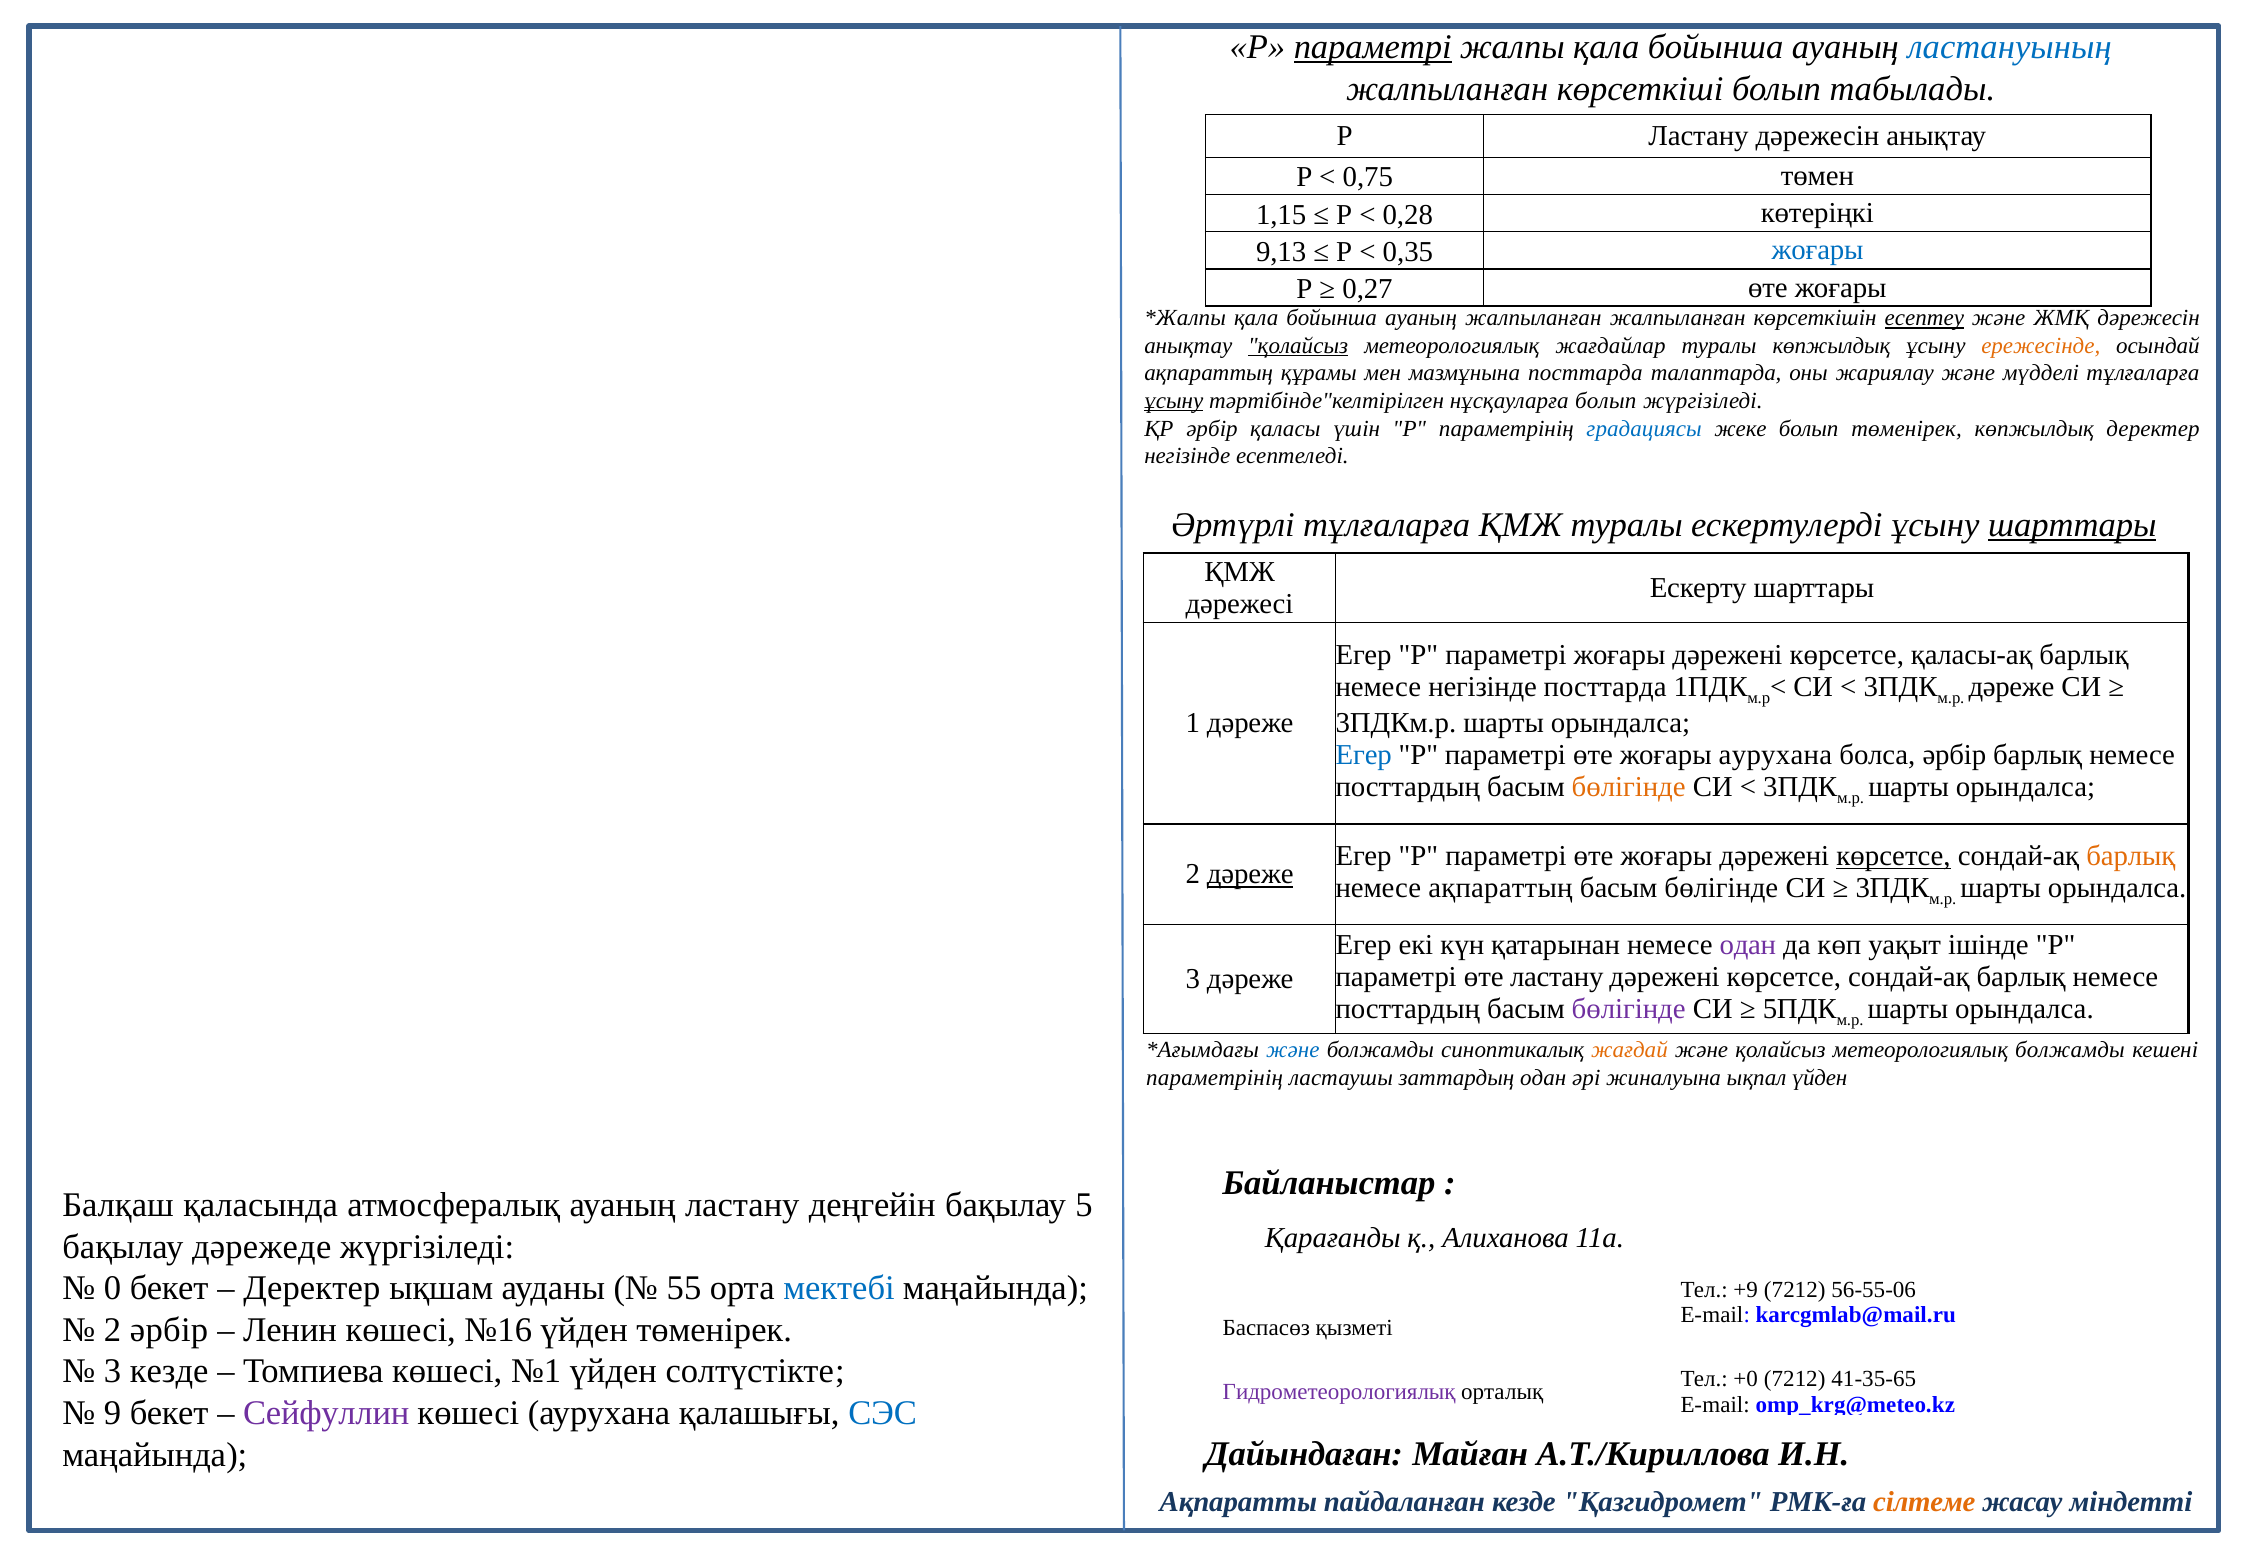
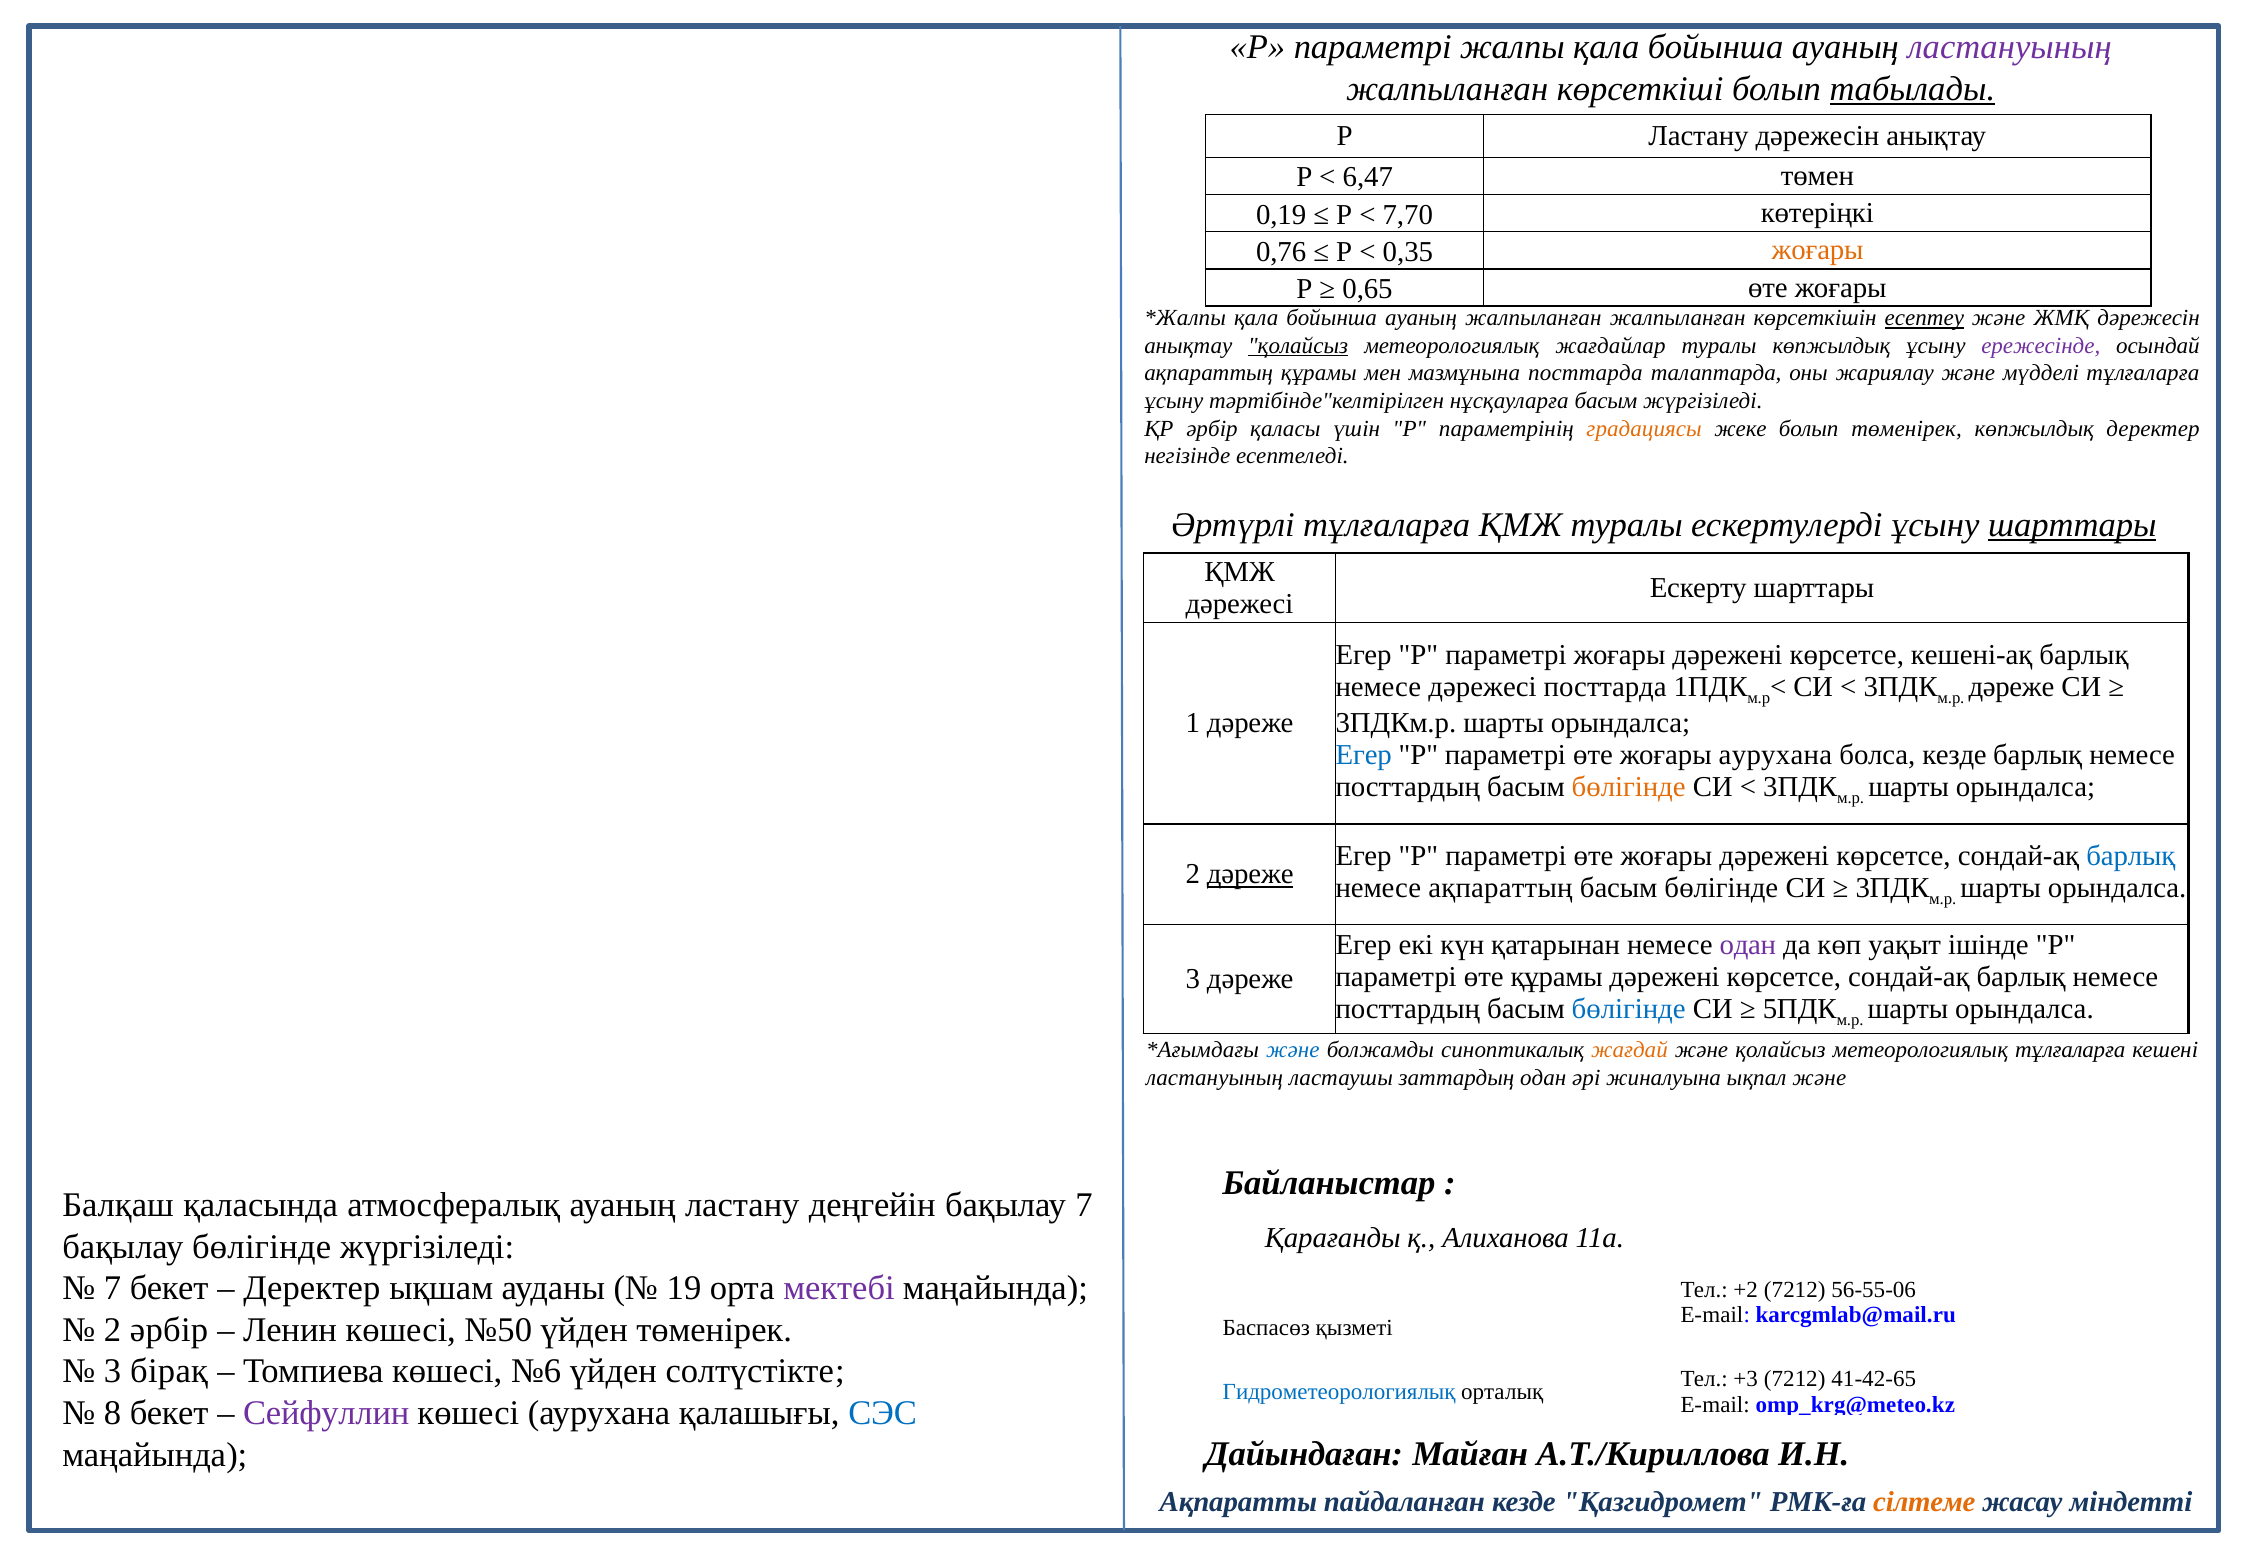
параметрі underline: present -> none (1373, 47)
ластануының colour: blue -> purple (2010, 47)
табылады underline: none -> present (1912, 89)
0,75: 0,75 -> 6,47 (1368, 177)
1,15: 1,15 -> 0,19 (1281, 214)
0,28: 0,28 -> 7,70 (1408, 214)
9,13: 9,13 -> 0,76 (1281, 251)
жоғары colour: blue -> orange (1818, 250)
0,27: 0,27 -> 0,65 (1368, 289)
ережесінде colour: orange -> purple (2041, 345)
ұсыну underline: present -> none (1174, 401)
нұсқауларға болып: болып -> басым (1606, 401)
градациясы colour: blue -> orange (1644, 428)
қаласы-ақ: қаласы-ақ -> кешені-ақ (1972, 655)
немесе негізінде: негізінде -> дәрежесі (1483, 687)
болса әрбір: әрбір -> кезде (1954, 755)
көрсетсе underline: present -> none (1893, 856)
барлық colour: orange -> blue (2131, 856)
өте ластану: ластану -> құрамы (1557, 976)
бөлігінде colour: purple -> blue (1629, 1008)
метеорологиялық болжамды: болжамды -> тұлғаларға (2070, 1049)
параметрінің: параметрінің -> ластануының (1215, 1077)
ықпал үйден: үйден -> және (1819, 1077)
бақылау 5: 5 -> 7 (1084, 1205)
бақылау дәрежеде: дәрежеде -> бөлігінде (262, 1246)
0: 0 -> 7 (113, 1288)
55: 55 -> 19 (684, 1288)
мектебі colour: blue -> purple (839, 1288)
+9: +9 -> +2 (1746, 1289)
№16: №16 -> №50 (498, 1329)
3 кезде: кезде -> бірақ (169, 1371)
№1: №1 -> №6 (536, 1371)
+0: +0 -> +3 (1746, 1379)
41-35-65: 41-35-65 -> 41-42-65 (1874, 1379)
Гидрометеорологиялық colour: purple -> blue (1339, 1392)
9: 9 -> 8 (113, 1412)
